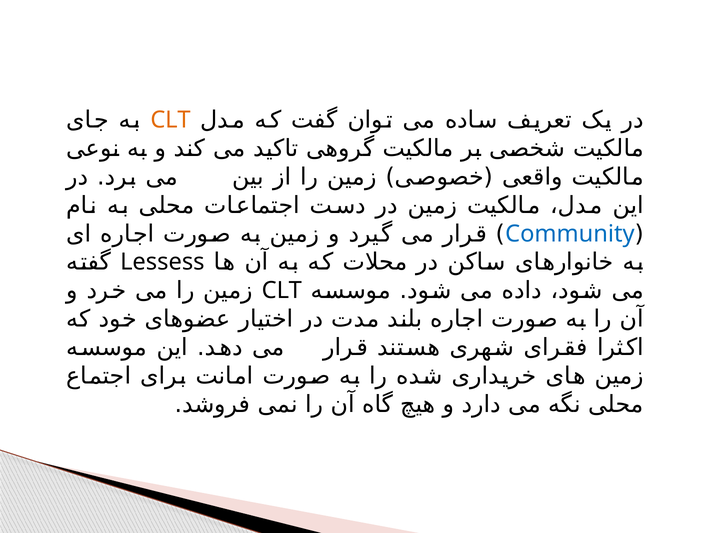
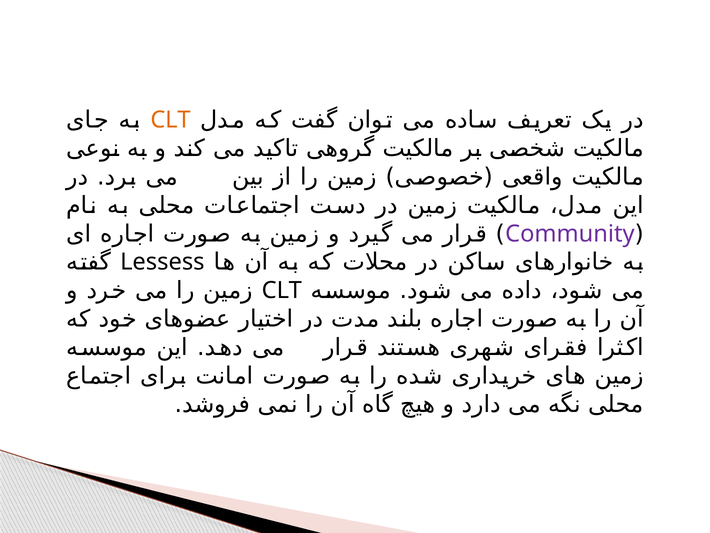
Community colour: blue -> purple (570, 234)
